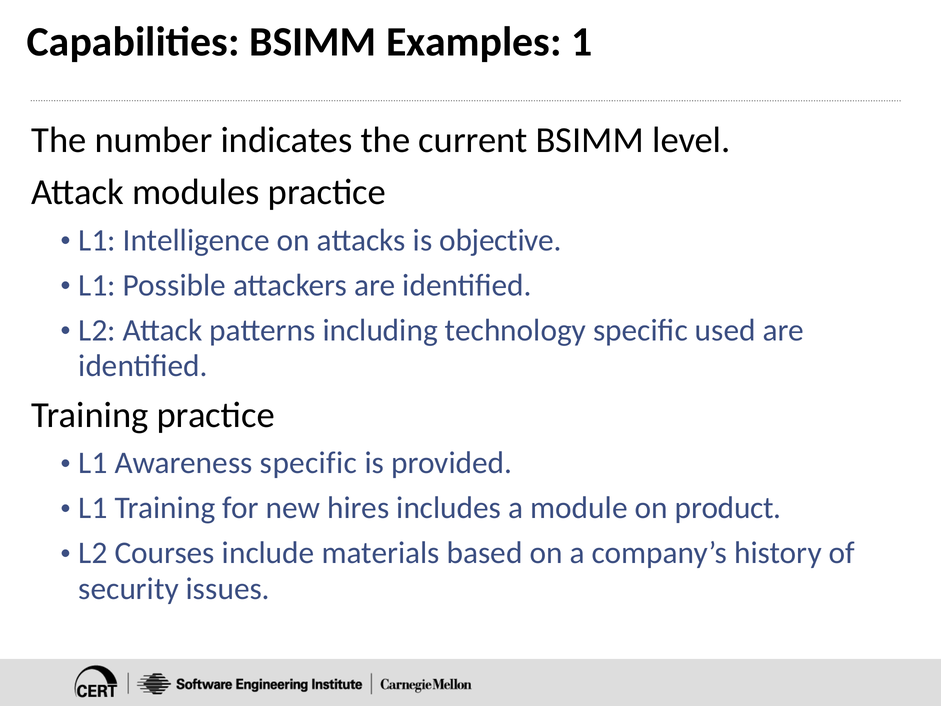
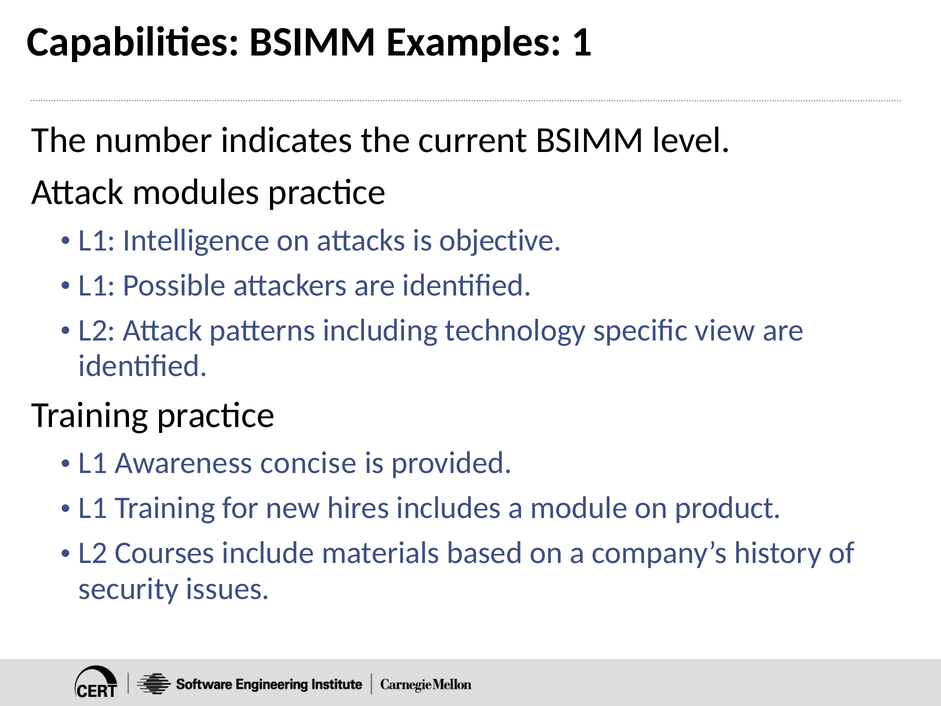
used: used -> view (725, 330)
Awareness specific: specific -> concise (308, 463)
